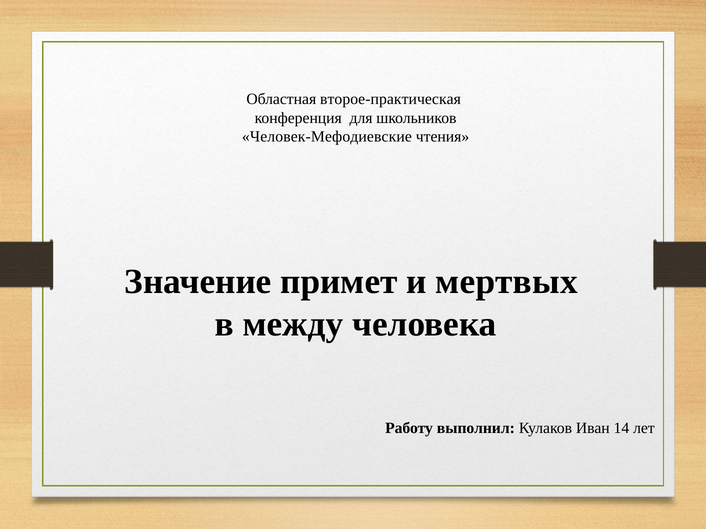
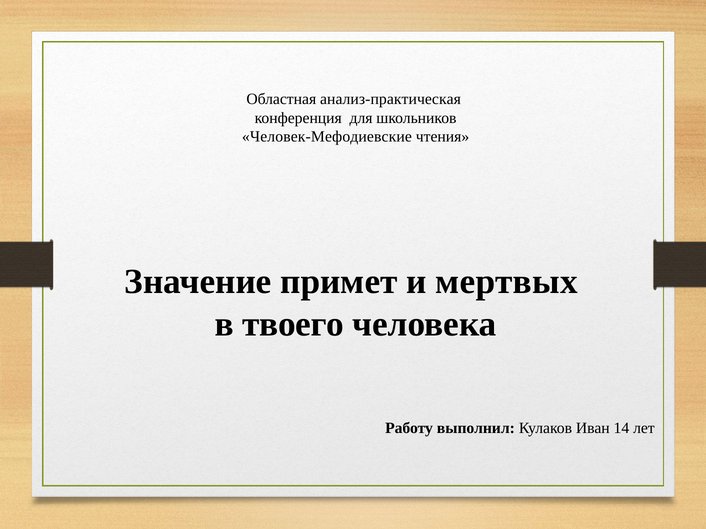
второе-практическая: второе-практическая -> анализ-практическая (390, 99)
между: между -> твоего (293, 324)
